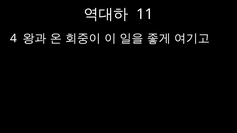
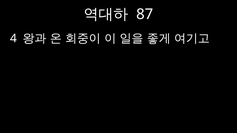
11: 11 -> 87 (145, 14)
